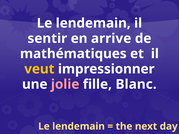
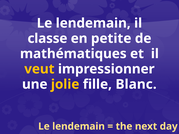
sentir: sentir -> classe (47, 39)
arrive: arrive -> petite (111, 39)
jolie colour: pink -> yellow (65, 84)
